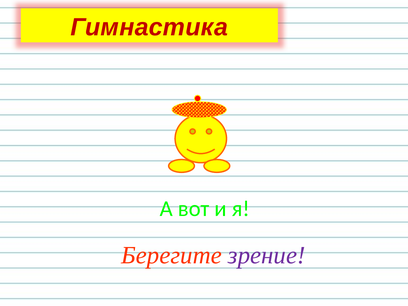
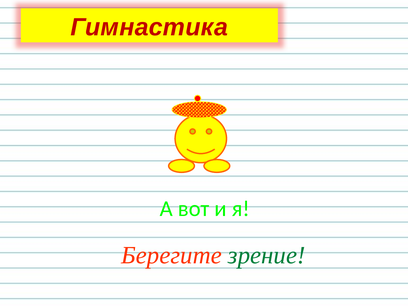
зрение colour: purple -> green (267, 255)
